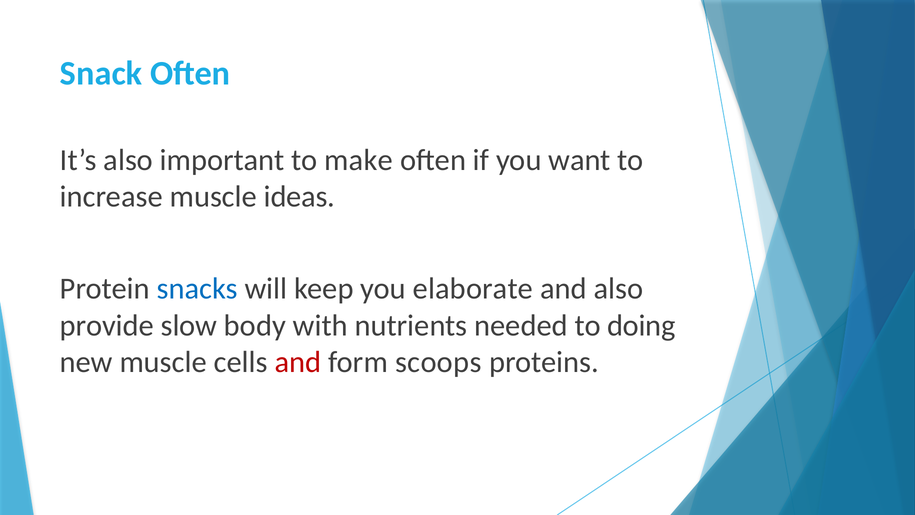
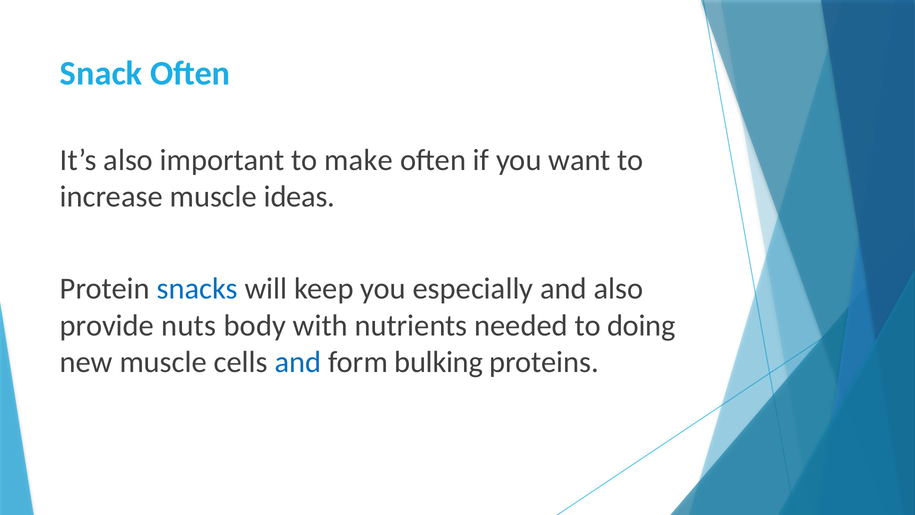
elaborate: elaborate -> especially (473, 289)
slow: slow -> nuts (189, 325)
and colour: red -> blue (298, 362)
scoops: scoops -> bulking (439, 362)
